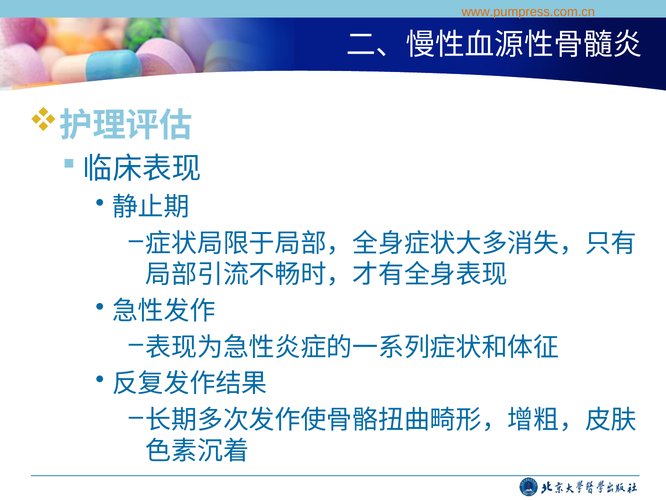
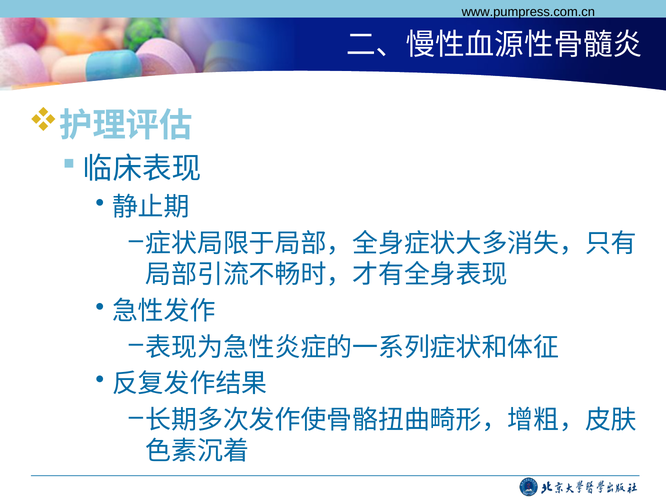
www.pumpress.com.cn colour: orange -> black (528, 12)
